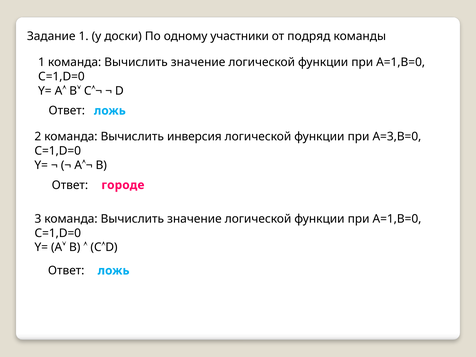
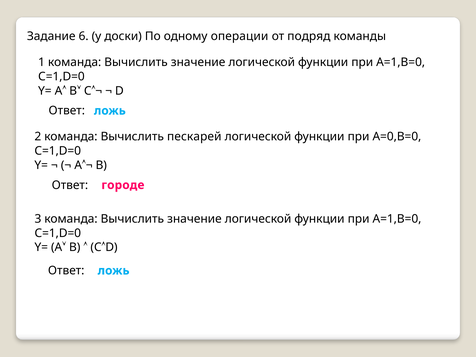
Задание 1: 1 -> 6 (84, 36)
участники: участники -> операции (240, 36)
инверсия: инверсия -> пескарей (194, 137)
А=3,В=0: А=3,В=0 -> А=0,В=0 (397, 137)
